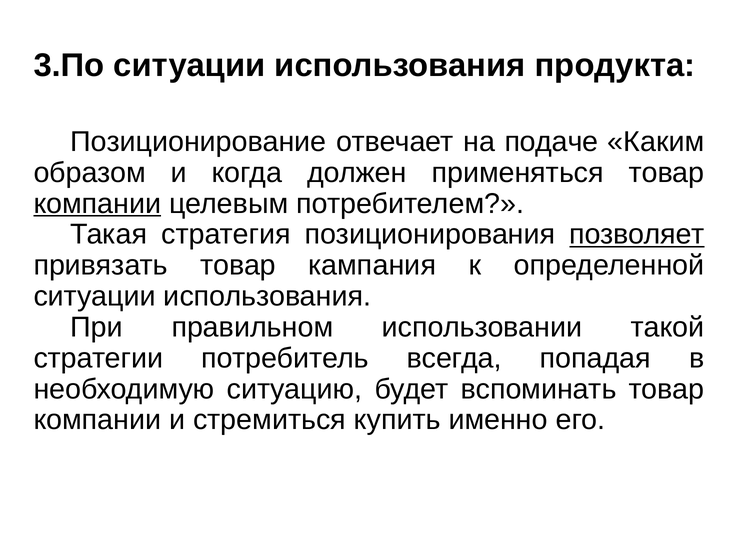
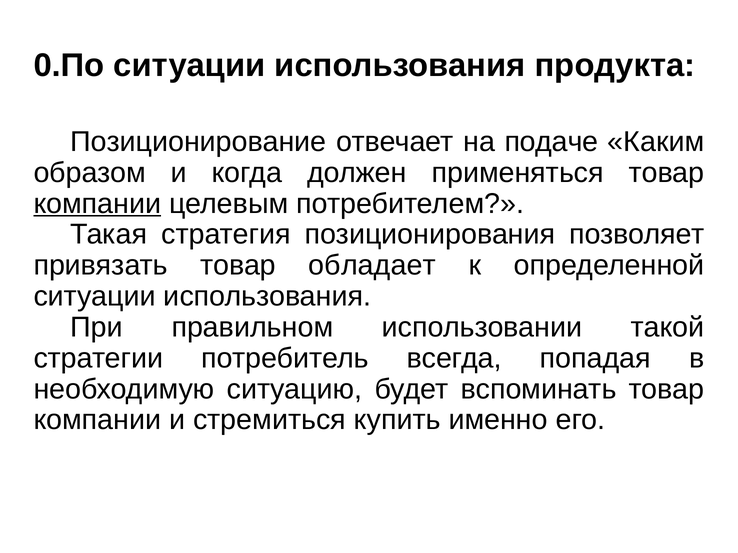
3.По: 3.По -> 0.По (69, 66)
позволяет underline: present -> none (637, 235)
кампания: кампания -> обладает (372, 266)
